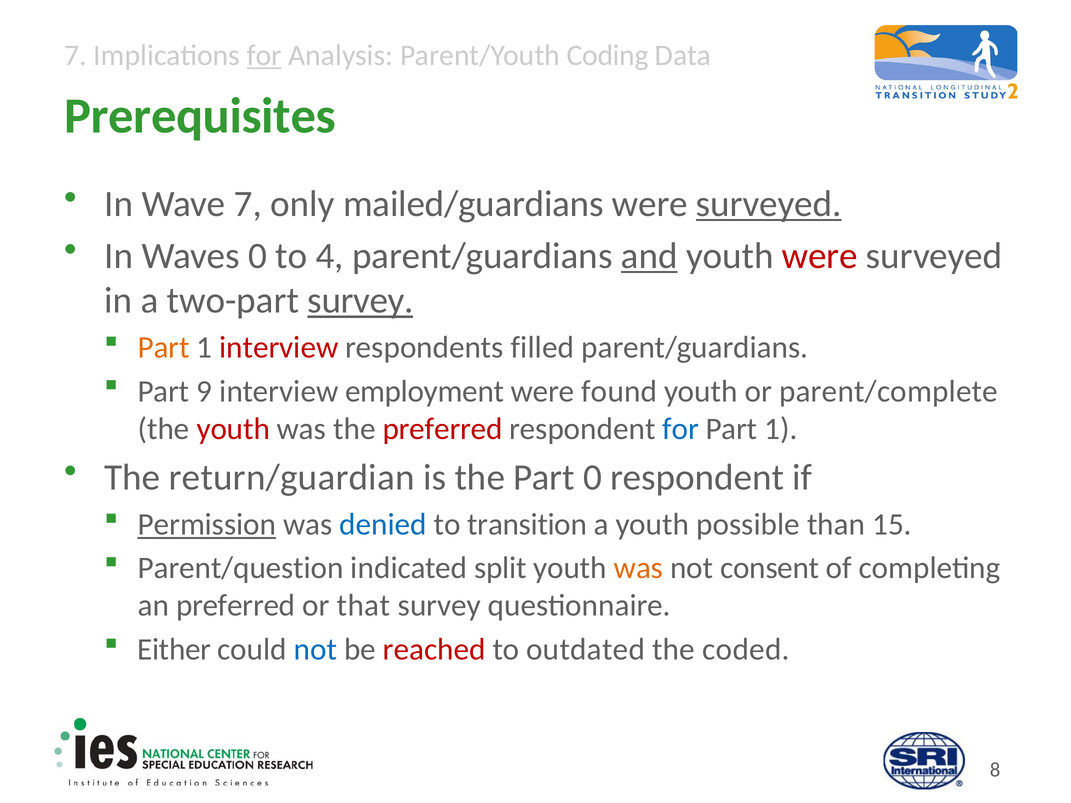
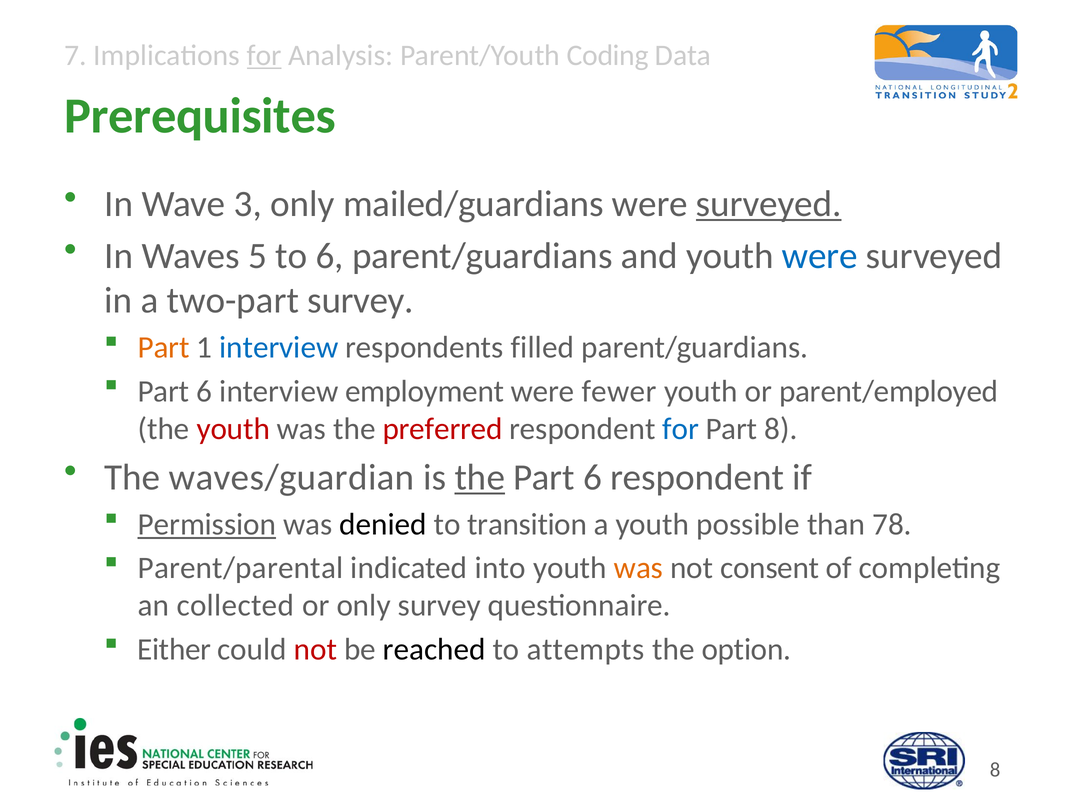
Wave 7: 7 -> 3 (248, 204)
Waves 0: 0 -> 5 (258, 256)
to 4: 4 -> 6 (330, 256)
and underline: present -> none (649, 256)
were colour: red -> blue (820, 256)
survey underline: present -> none (361, 301)
interview colour: red -> blue (279, 348)
9: 9 -> 6 (204, 391)
found: found -> fewer (619, 391)
parent/complete: parent/complete -> parent/employed (889, 391)
1: 1 -> 8 (781, 429)
return/guardian: return/guardian -> waves/guardian (292, 478)
the underline: none -> present (480, 478)
0: 0 -> 6 (593, 478)
denied colour: blue -> black (383, 525)
15: 15 -> 78 (892, 525)
Parent/question: Parent/question -> Parent/parental (241, 568)
split: split -> into (500, 568)
an preferred: preferred -> collected (235, 606)
or that: that -> only (364, 606)
not colour: blue -> red (315, 650)
reached colour: red -> black (434, 650)
outdated: outdated -> attempts (586, 650)
coded: coded -> option (746, 650)
